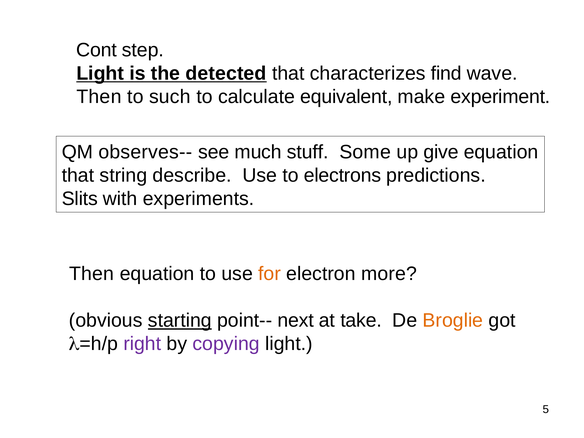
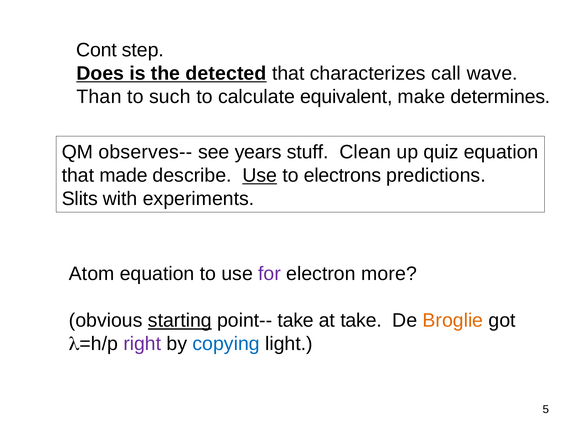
Light: Light -> Does (100, 73)
find: find -> call (446, 73)
Then: Then -> Than (99, 97)
experiment: experiment -> determines (500, 97)
much: much -> years (258, 152)
Some: Some -> Clean (365, 152)
give: give -> quiz (441, 152)
string: string -> made (124, 176)
Use underline: none -> present (260, 176)
Then: Then -> Atom (92, 274)
for colour: orange -> purple (270, 274)
point-- next: next -> take (296, 321)
copying colour: purple -> blue (226, 344)
